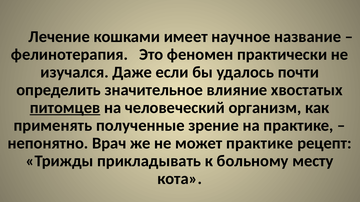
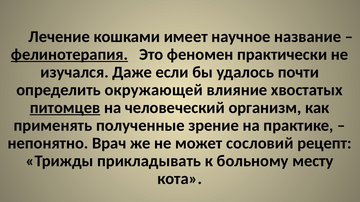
фелинотерапия underline: none -> present (69, 55)
значительное: значительное -> окружающей (154, 90)
может практике: практике -> сословий (260, 144)
